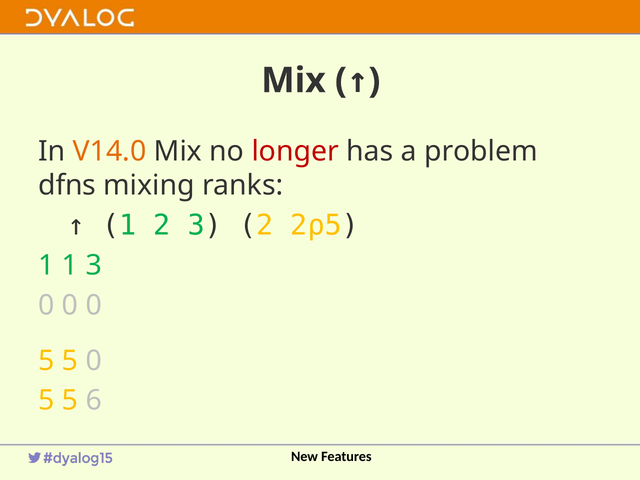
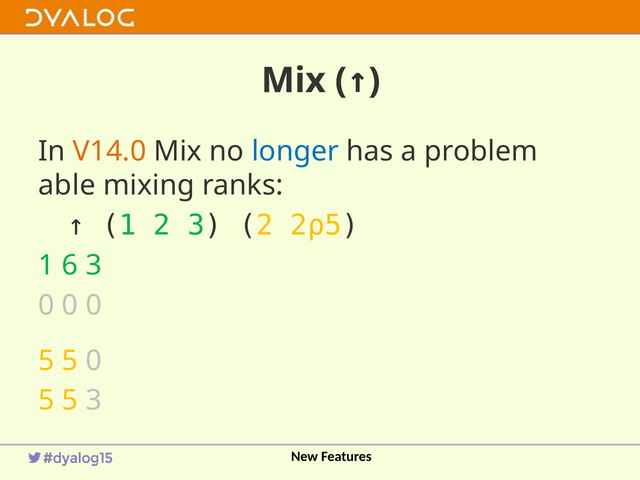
longer colour: red -> blue (295, 151)
dfns: dfns -> able (67, 186)
1 1: 1 -> 6 (70, 265)
5 6: 6 -> 3 (94, 400)
